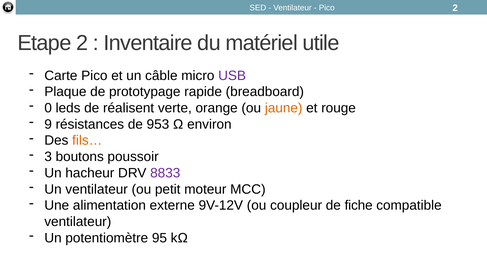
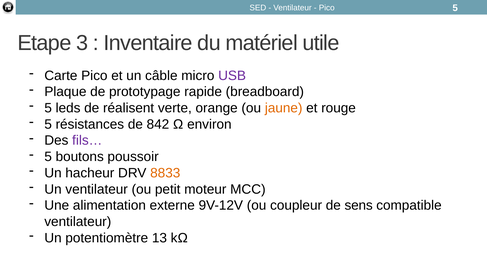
Pico 2: 2 -> 5 (455, 8)
Etape 2: 2 -> 3 (82, 43)
0: 0 -> 5 (48, 108)
9: 9 -> 5 (48, 124)
953: 953 -> 842 (158, 124)
fils… colour: orange -> purple (87, 140)
3: 3 -> 5 (48, 157)
8833 colour: purple -> orange (165, 173)
fiche: fiche -> sens (359, 205)
95: 95 -> 13 (159, 238)
